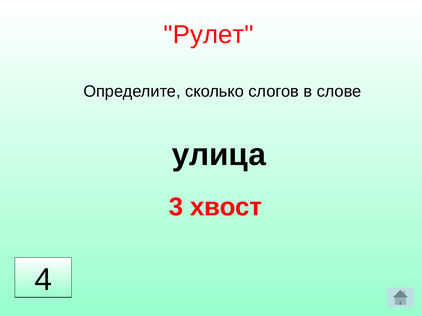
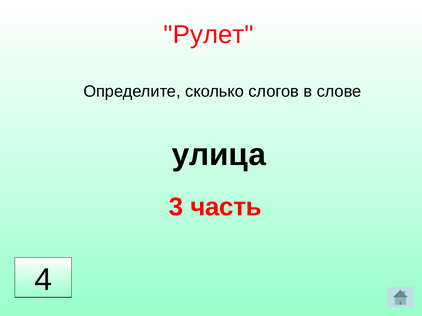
хвост: хвост -> часть (226, 207)
